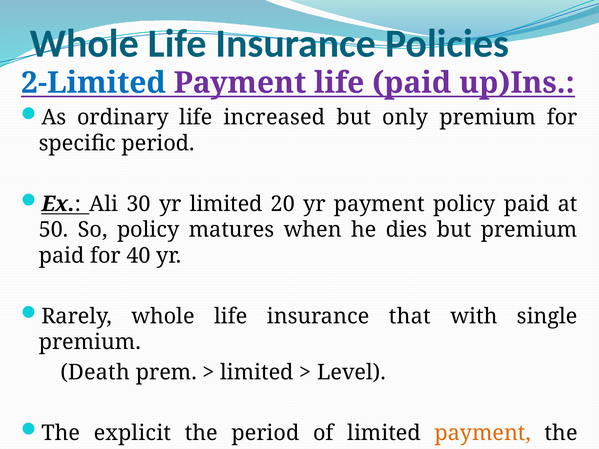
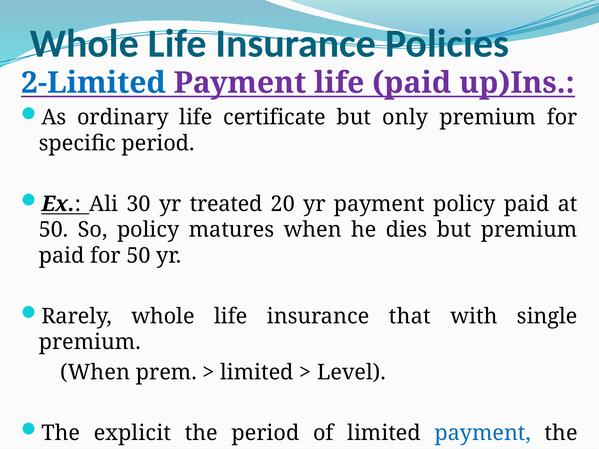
increased: increased -> certificate (275, 118)
yr limited: limited -> treated (226, 204)
for 40: 40 -> 50 (138, 256)
Death: Death -> When (95, 373)
payment colour: orange -> blue (483, 433)
